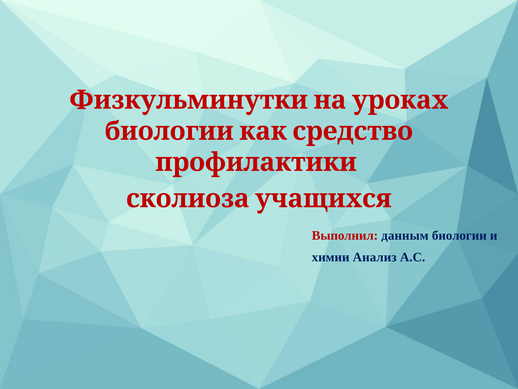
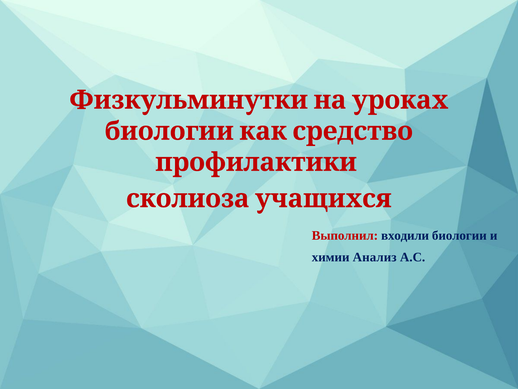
данным: данным -> входили (405, 235)
